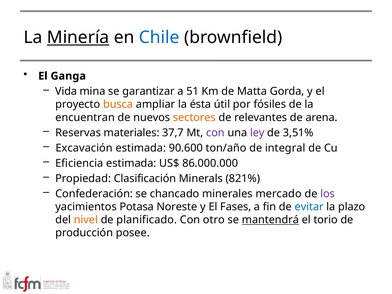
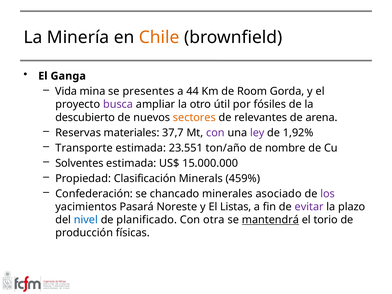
Minería underline: present -> none (78, 37)
Chile colour: blue -> orange (159, 37)
garantizar: garantizar -> presentes (148, 91)
51: 51 -> 44 (193, 91)
Matta: Matta -> Room (252, 91)
busca colour: orange -> purple (118, 104)
ésta: ésta -> otro (200, 104)
encuentran: encuentran -> descubierto (85, 117)
3,51%: 3,51% -> 1,92% (298, 133)
Excavación: Excavación -> Transporte (84, 148)
90.600: 90.600 -> 23.551 (186, 148)
integral: integral -> nombre (285, 148)
Eficiencia: Eficiencia -> Solventes (79, 163)
86.000.000: 86.000.000 -> 15.000.000 (210, 163)
821%: 821% -> 459% (243, 178)
mercado: mercado -> asociado (279, 194)
Potasa: Potasa -> Pasará (137, 207)
Fases: Fases -> Listas (236, 207)
evitar colour: blue -> purple (309, 207)
nivel colour: orange -> blue (86, 220)
otro: otro -> otra (214, 220)
posee: posee -> físicas (133, 233)
